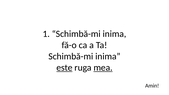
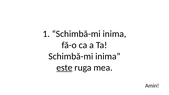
mea underline: present -> none (103, 68)
